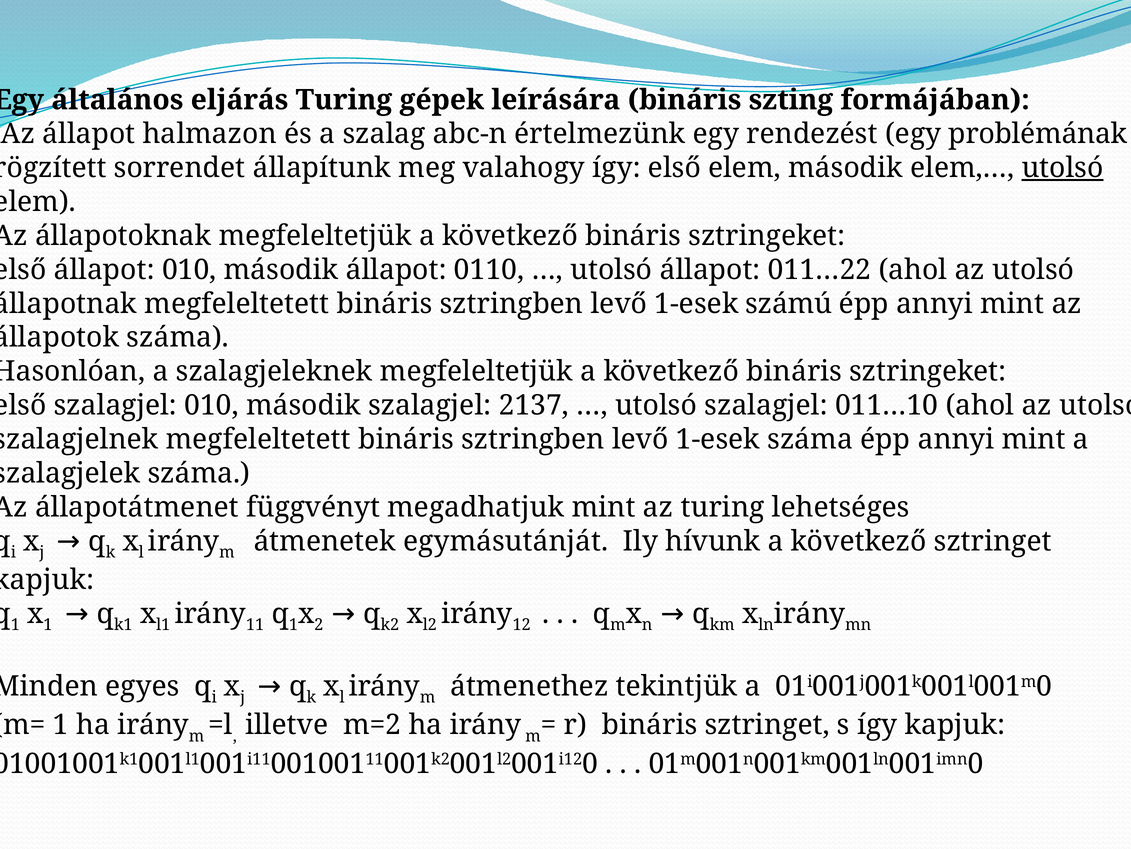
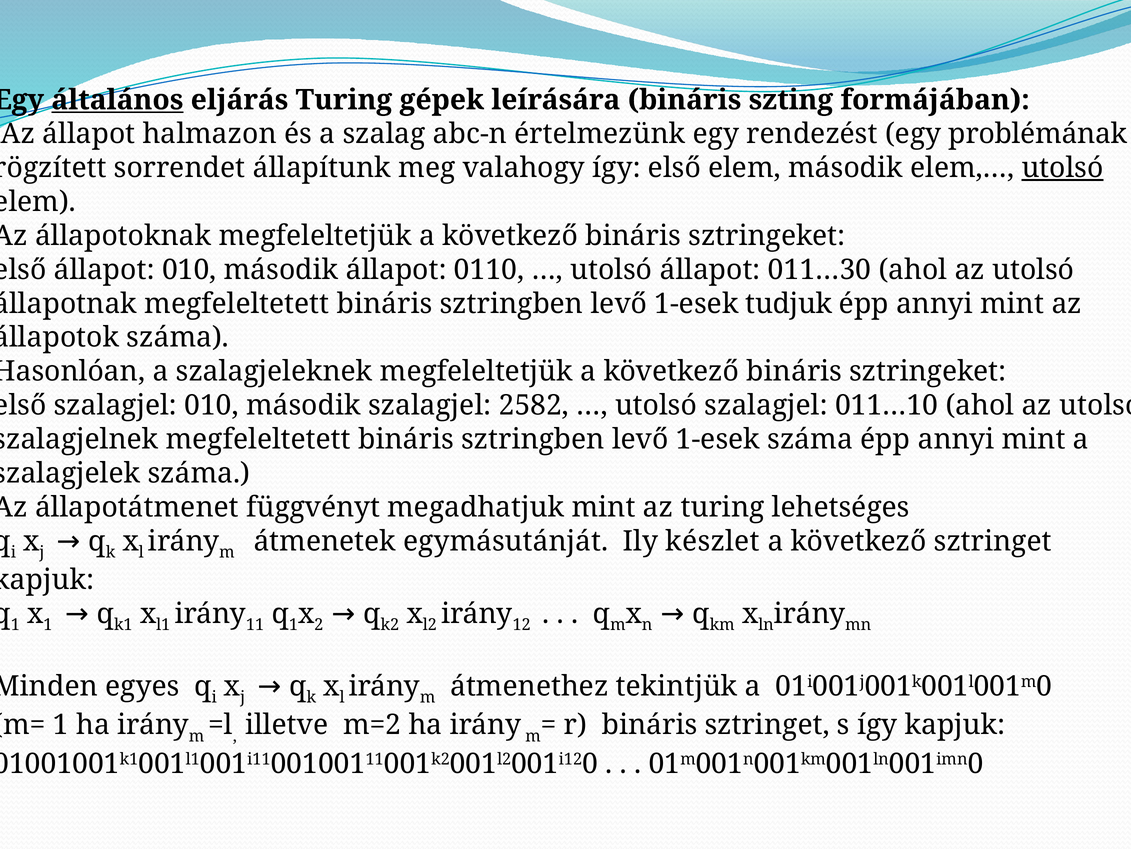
általános underline: none -> present (117, 100)
011…22: 011…22 -> 011…30 (820, 270)
számú: számú -> tudjuk (789, 303)
2137: 2137 -> 2582 (534, 405)
hívunk: hívunk -> készlet (713, 541)
